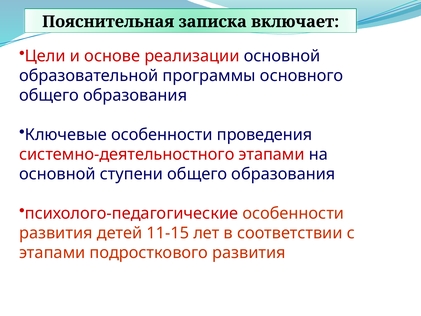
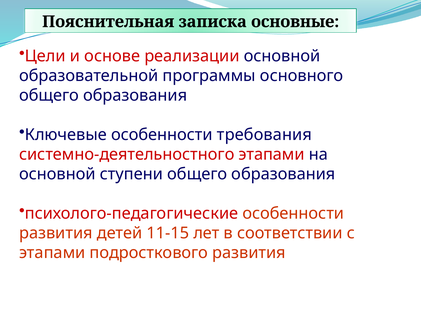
включает: включает -> основные (295, 22)
проведения: проведения -> требования (264, 135)
